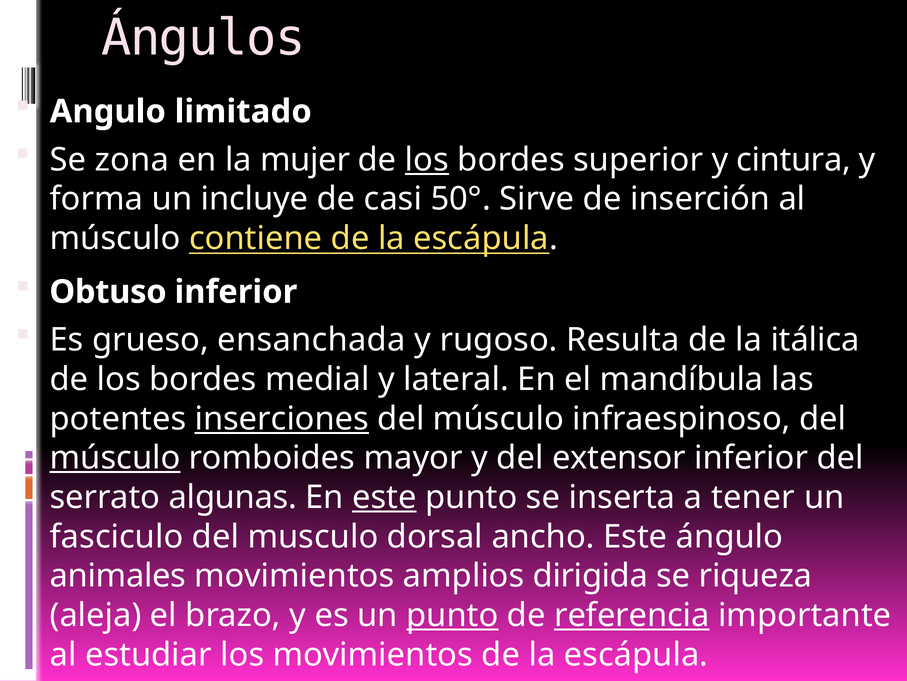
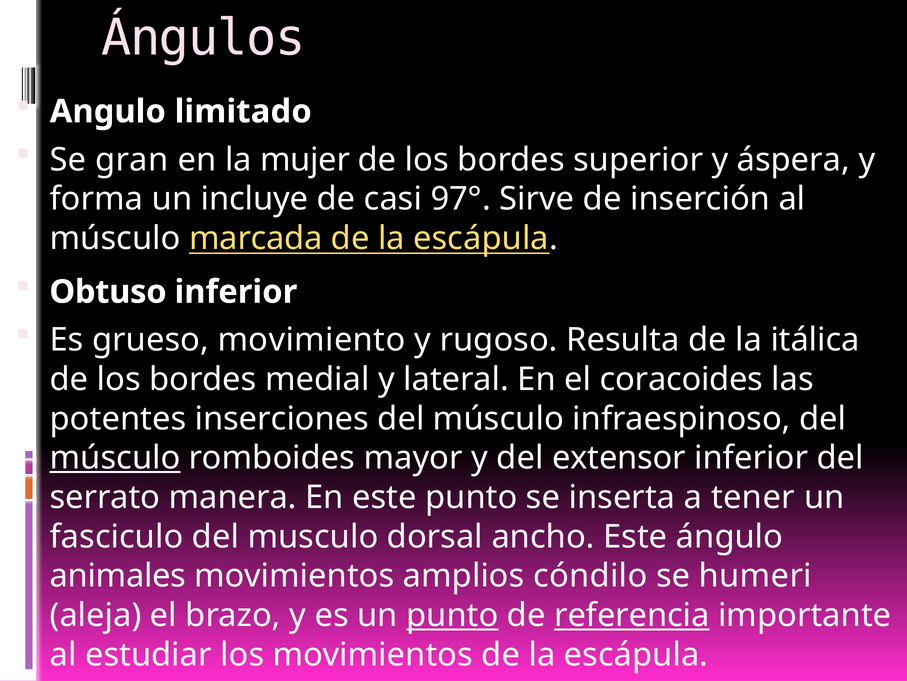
zona: zona -> gran (132, 160)
los underline: present -> none (427, 160)
cintura: cintura -> áspera (793, 160)
50°: 50° -> 97° (461, 199)
contiene: contiene -> marcada (256, 238)
ensanchada: ensanchada -> movimiento (311, 340)
mandíbula: mandíbula -> coracoides (682, 379)
inserciones underline: present -> none (282, 418)
algunas: algunas -> manera (233, 497)
este underline: present -> none (384, 497)
dirigida: dirigida -> cóndilo (590, 575)
riqueza: riqueza -> humeri (755, 575)
